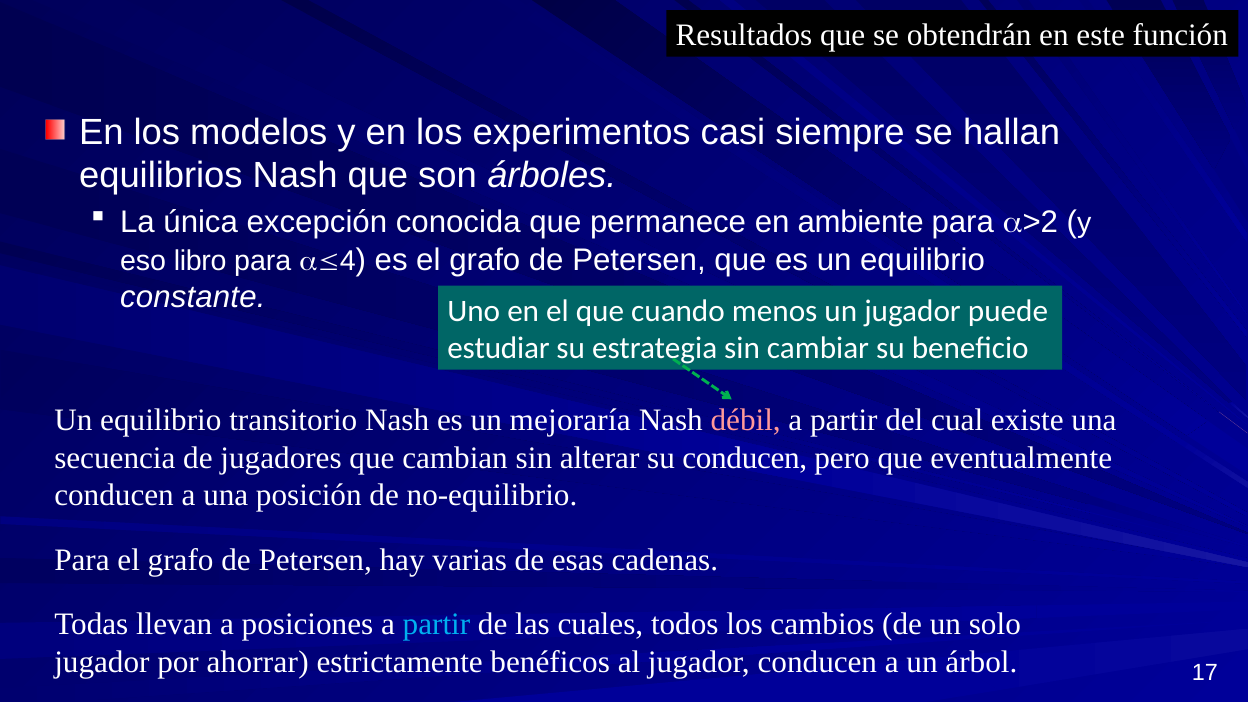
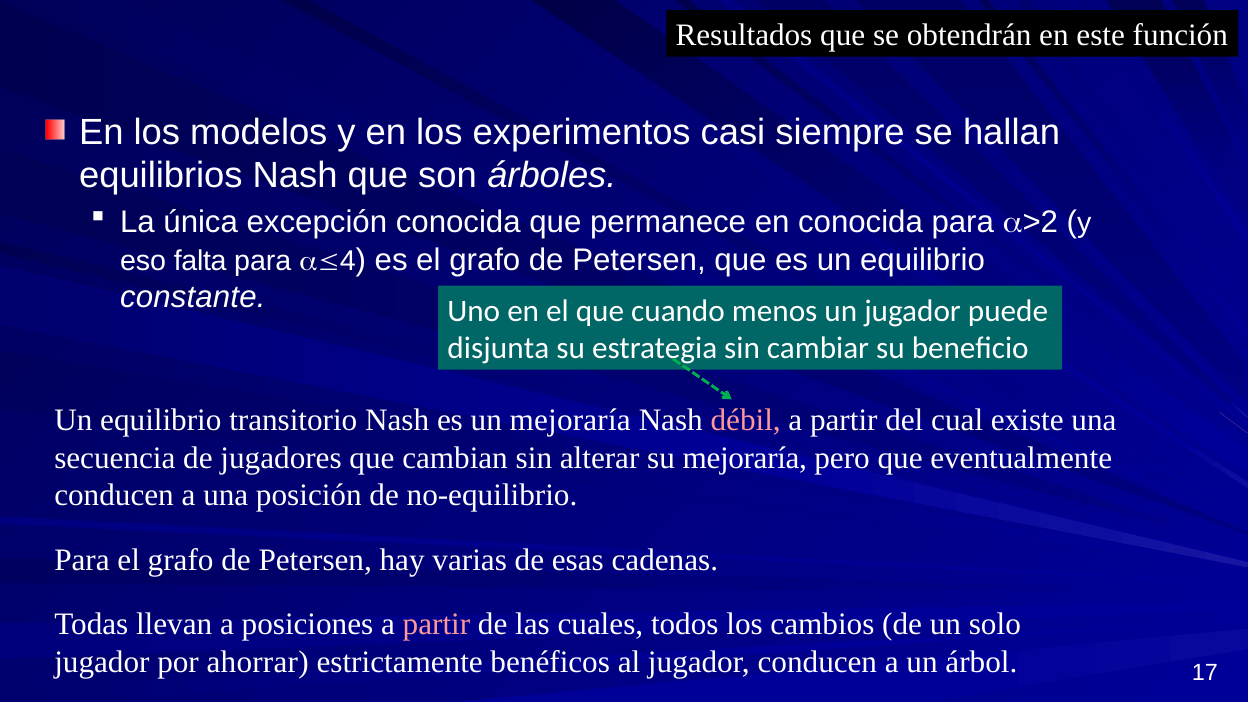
en ambiente: ambiente -> conocida (861, 222)
libro: libro -> falta (200, 261)
estudiar: estudiar -> disjunta (498, 349)
su conducen: conducen -> mejoraría (745, 458)
partir colour: light blue -> pink (436, 624)
